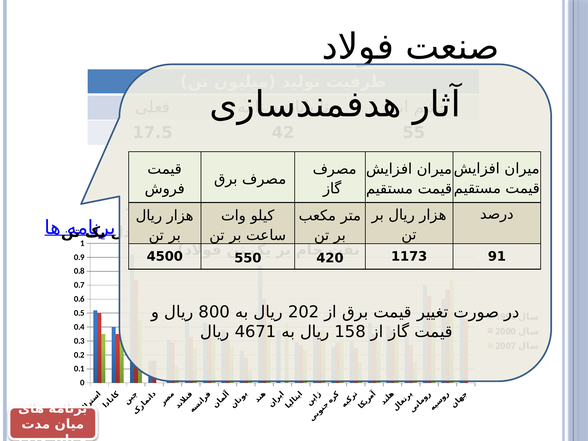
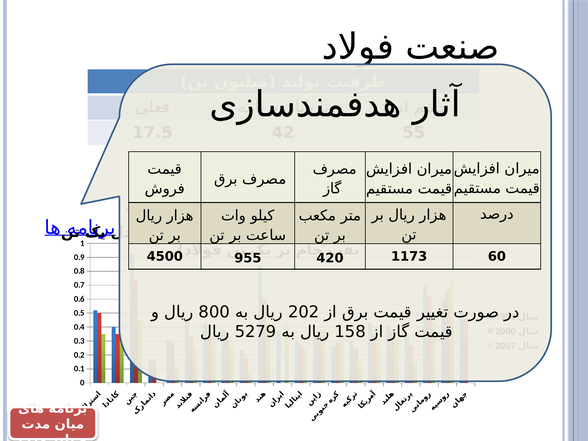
550: 550 -> 955 (248, 258)
91: 91 -> 60 (497, 257)
4671: 4671 -> 5279 (255, 332)
